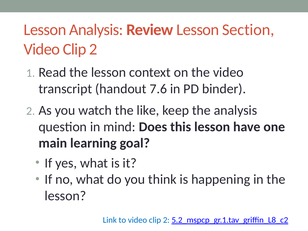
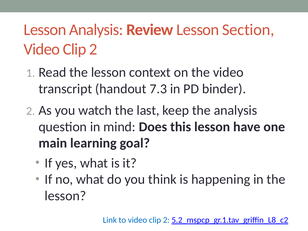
7.6: 7.6 -> 7.3 (158, 89)
like: like -> last (148, 110)
